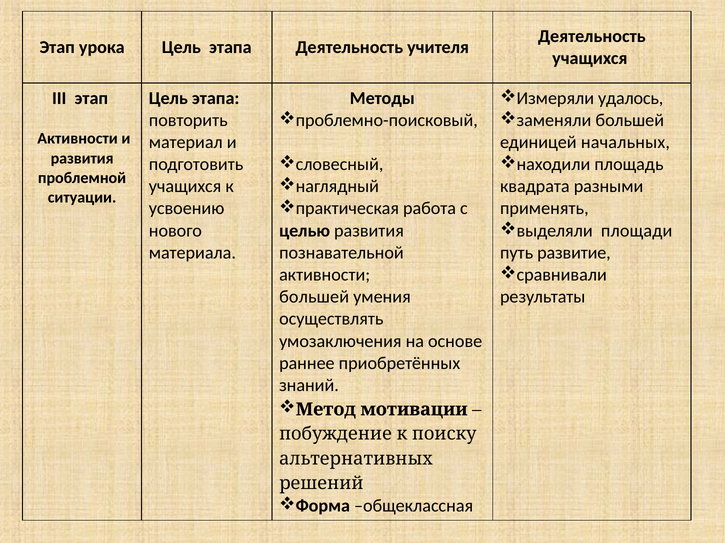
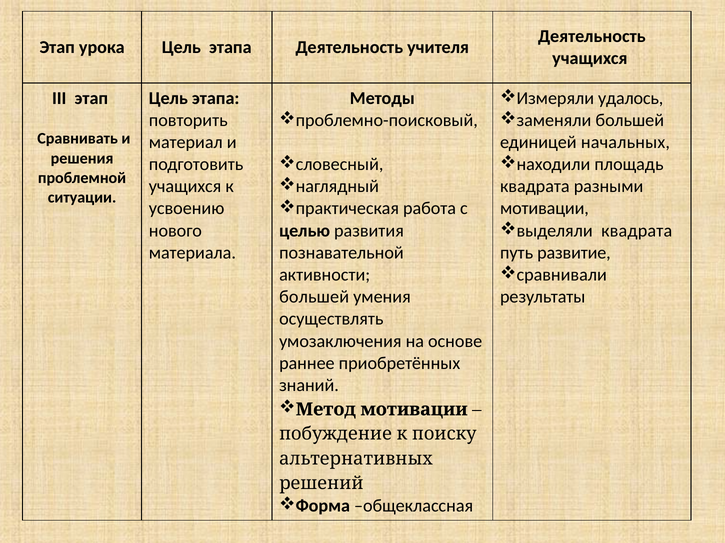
Активности: Активности -> Сравнивать (78, 139)
развития: развития -> решения (82, 158)
применять: применять -> мотивации (544, 209)
площади: площади -> квадрата (637, 231)
